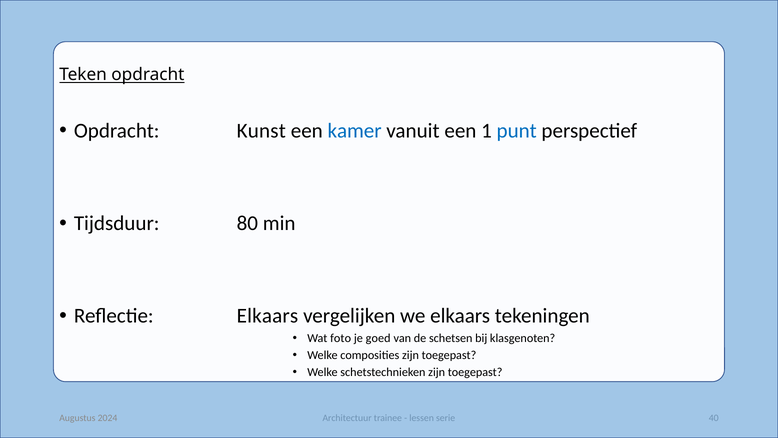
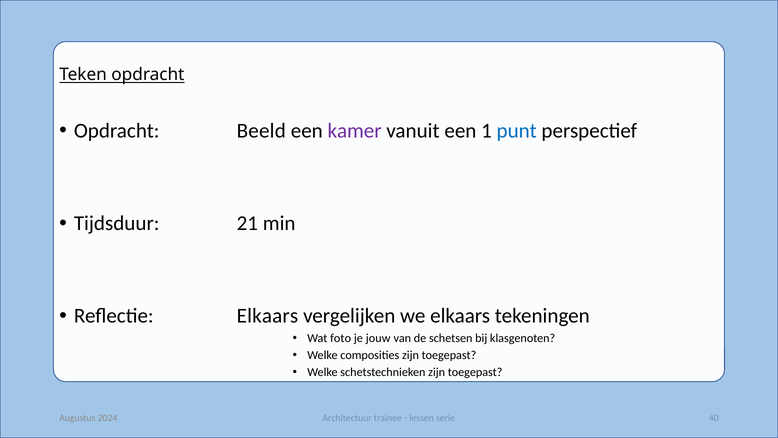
Kunst: Kunst -> Beeld (261, 131)
kamer colour: blue -> purple (355, 131)
80: 80 -> 21 (247, 223)
goed: goed -> jouw (378, 338)
